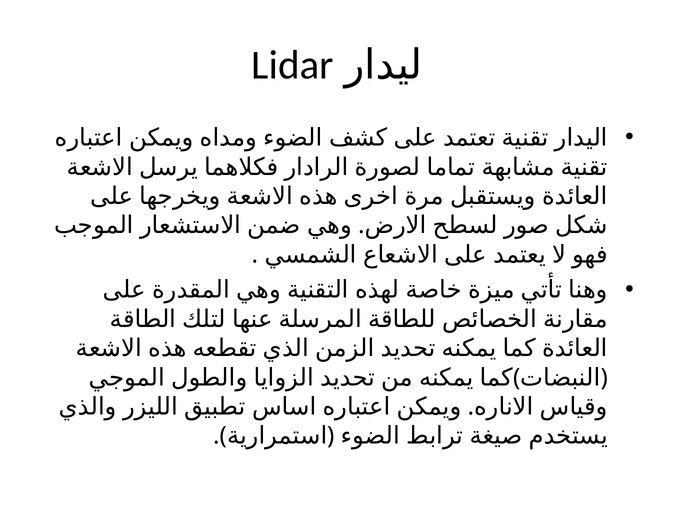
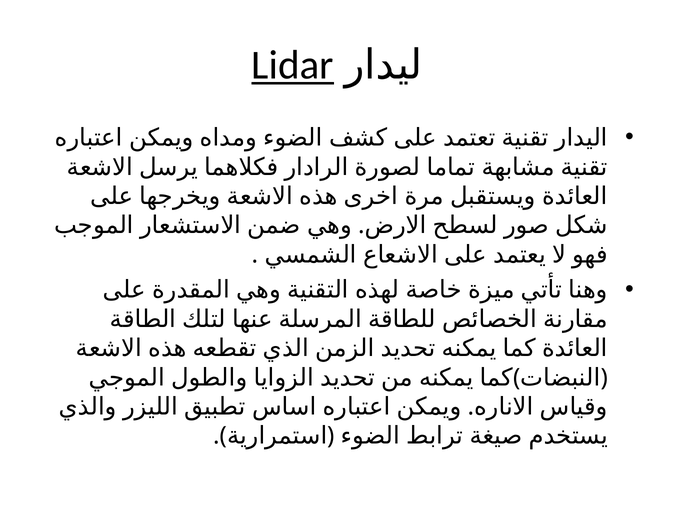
Lidar underline: none -> present (293, 65)
